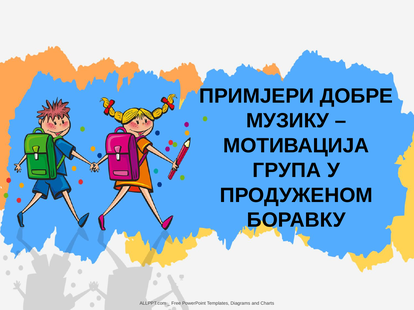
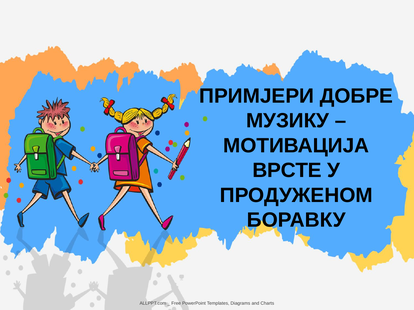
ГРУПА: ГРУПА -> ВРСТЕ (287, 171)
